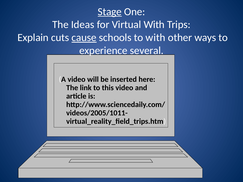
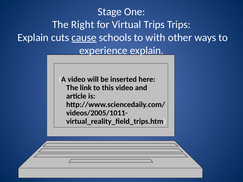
Stage underline: present -> none (110, 12)
Ideas: Ideas -> Right (83, 25)
Virtual With: With -> Trips (154, 25)
experience several: several -> explain (147, 51)
